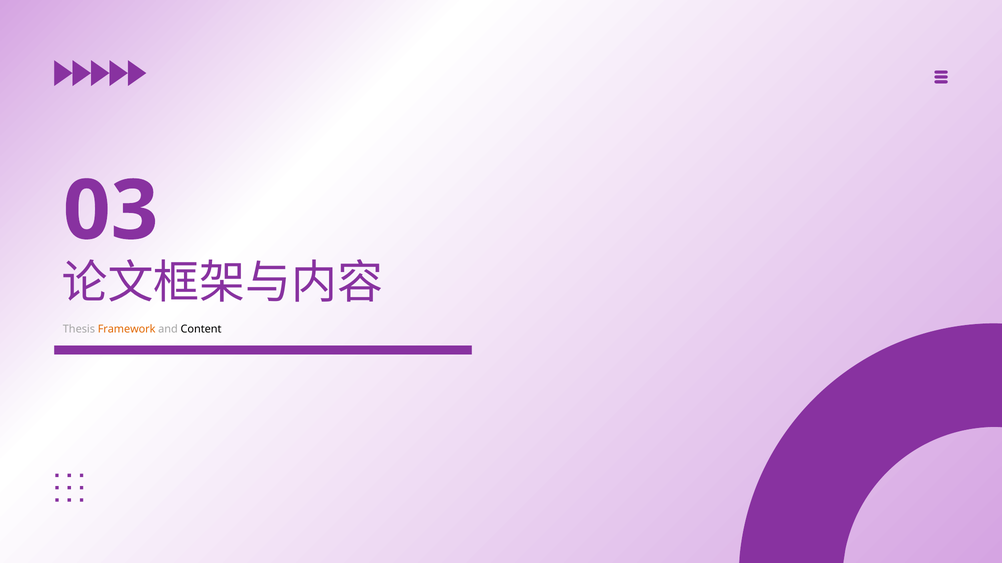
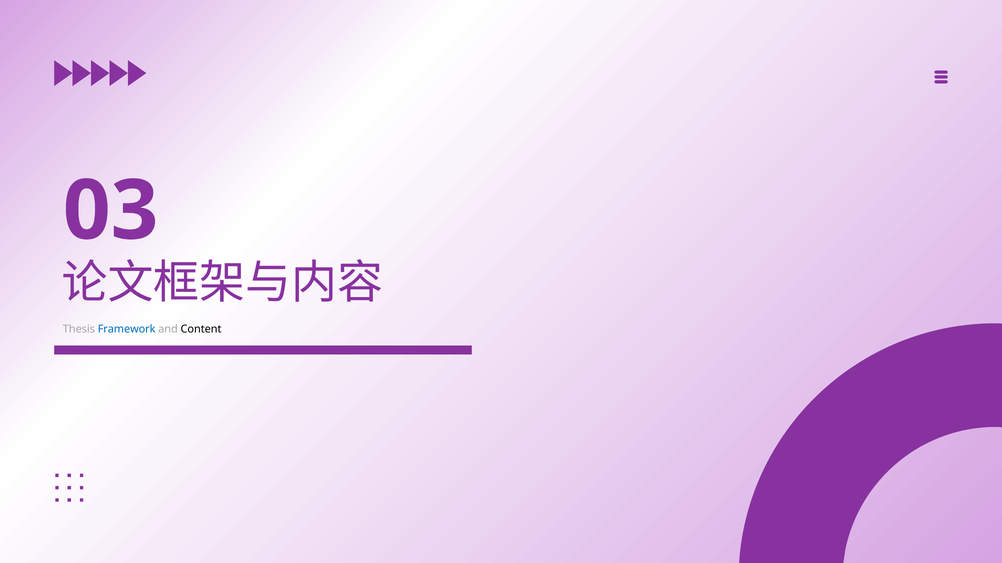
Framework colour: orange -> blue (127, 329)
